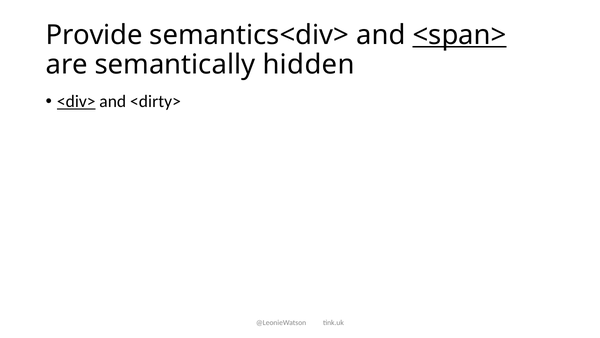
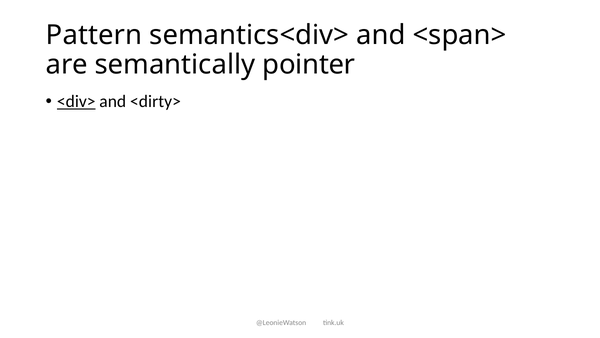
Provide: Provide -> Pattern (94, 35)
<span> underline: present -> none (460, 35)
hidden: hidden -> pointer (309, 65)
